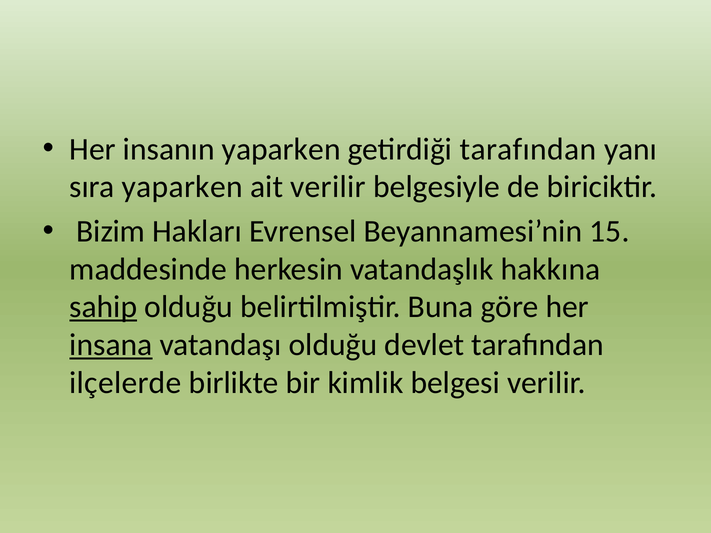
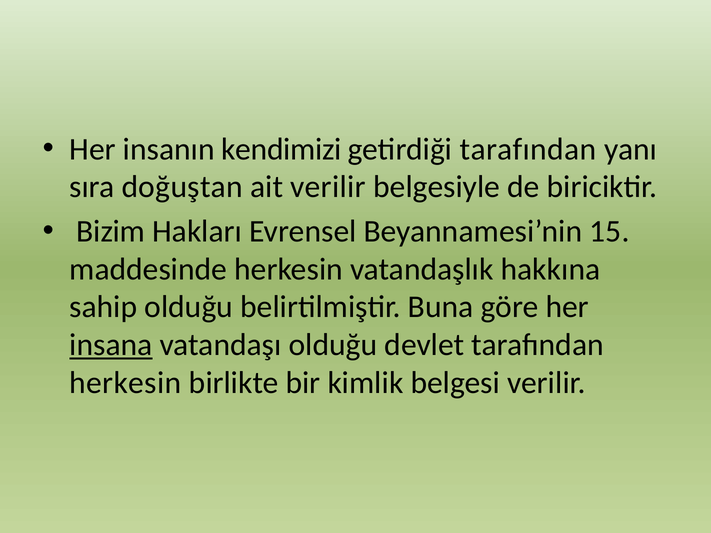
insanın yaparken: yaparken -> kendimizi (281, 149)
sıra yaparken: yaparken -> doğuştan (182, 187)
sahip underline: present -> none (103, 307)
ilçelerde: ilçelerde -> herkesin (125, 383)
